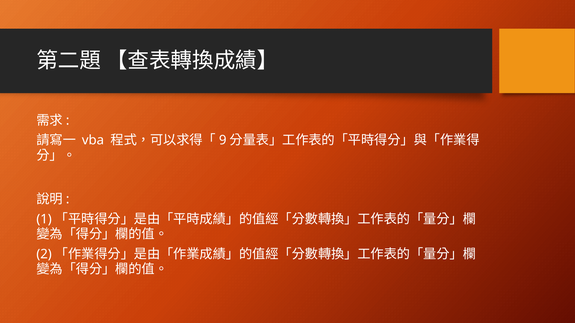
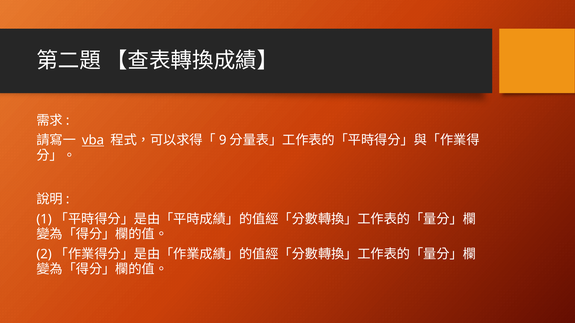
vba underline: none -> present (93, 140)
